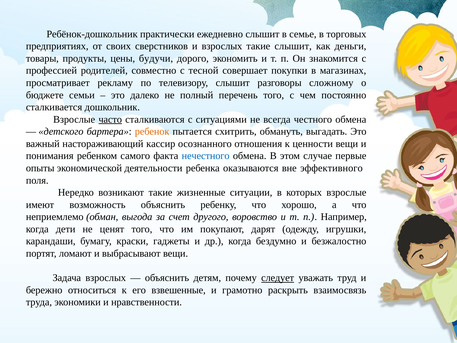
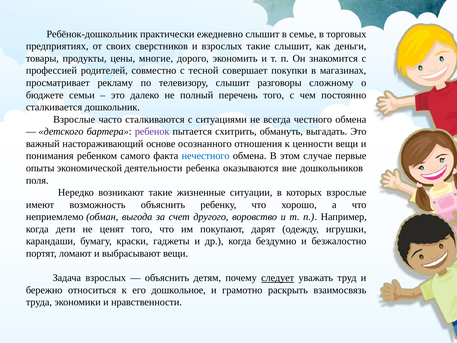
будучи: будучи -> многие (156, 58)
часто underline: present -> none (110, 119)
ребенок colour: orange -> purple (152, 131)
кассир: кассир -> основе (161, 144)
эффективного: эффективного -> дошкольников (332, 168)
взвешенные: взвешенные -> дошкольное (179, 290)
